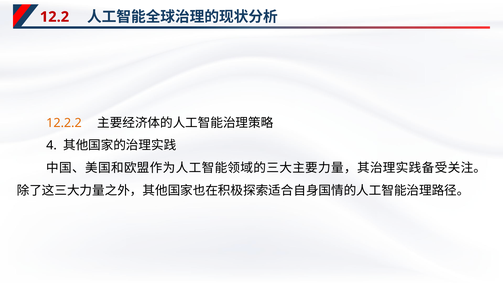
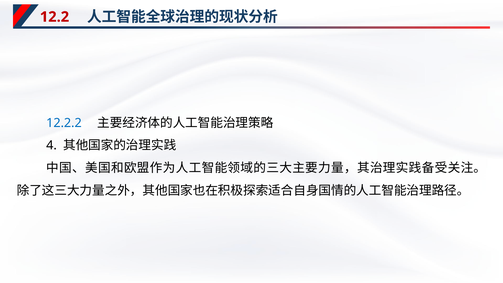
12.2.2 colour: orange -> blue (64, 123)
